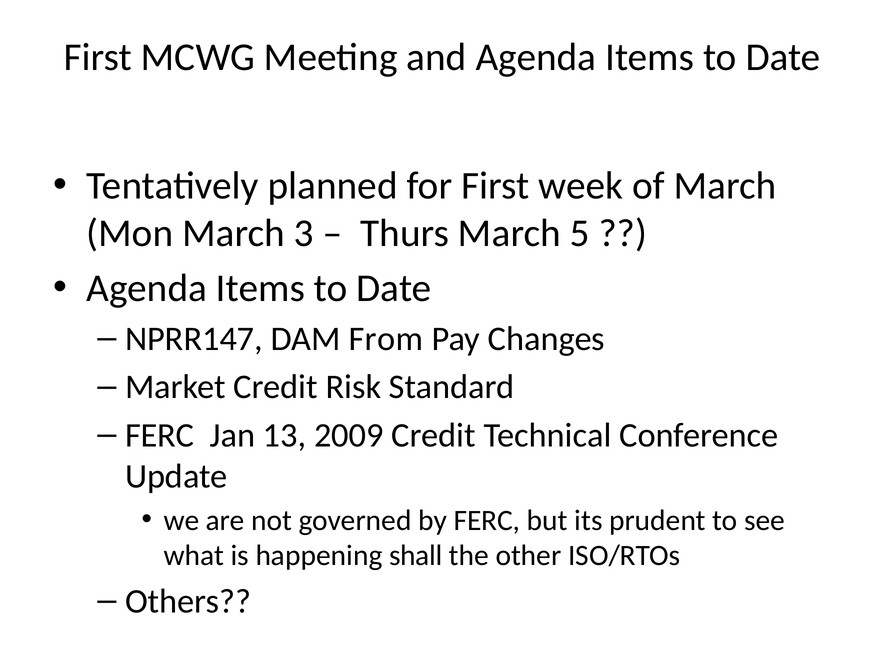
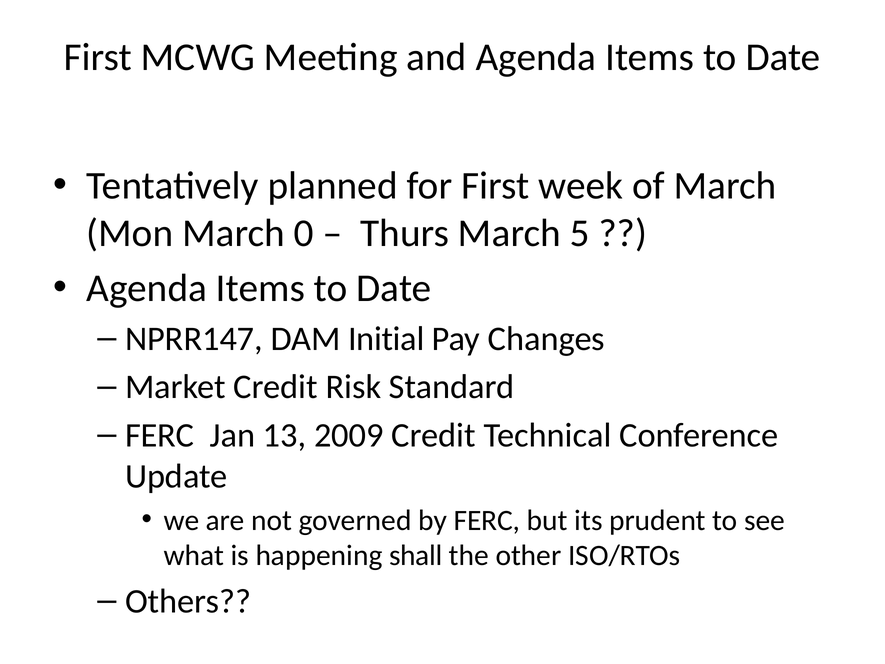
3: 3 -> 0 (304, 233)
From: From -> Initial (386, 339)
